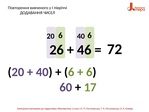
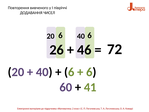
17: 17 -> 41 (90, 87)
